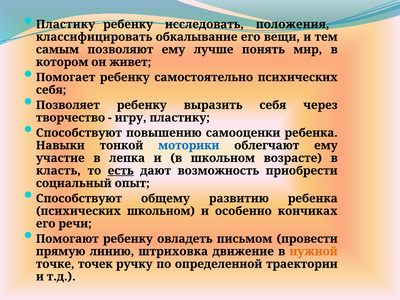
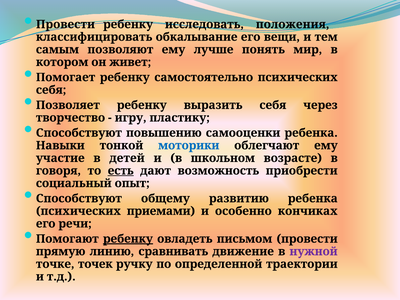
Пластику: Пластику -> Провести (66, 24)
лепка: лепка -> детей (127, 158)
класть: класть -> говоря (58, 171)
психических школьном: школьном -> приемами (161, 211)
ребенку underline: none -> present (128, 239)
штриховка: штриховка -> сравнивать (173, 251)
нужной colour: orange -> purple (314, 251)
